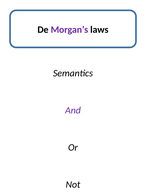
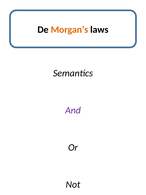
Morgan’s colour: purple -> orange (69, 30)
